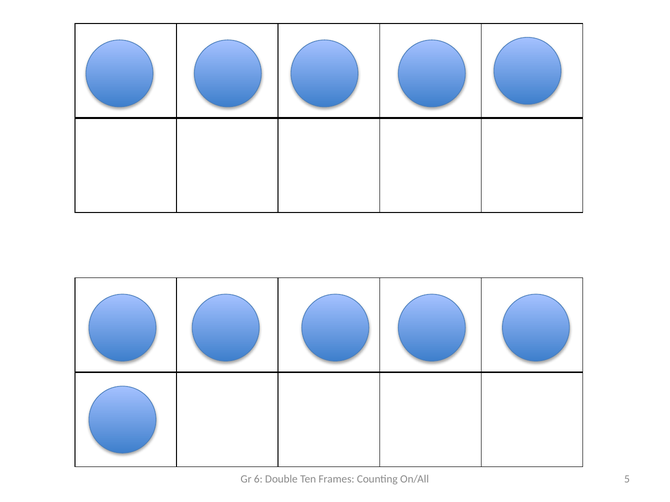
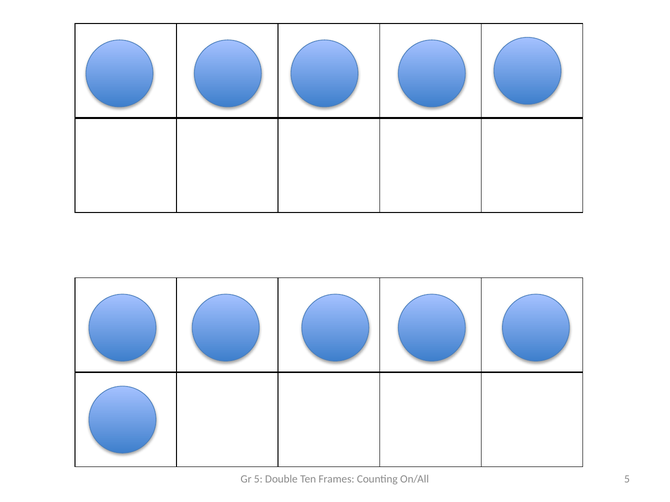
Gr 6: 6 -> 5 (258, 480)
